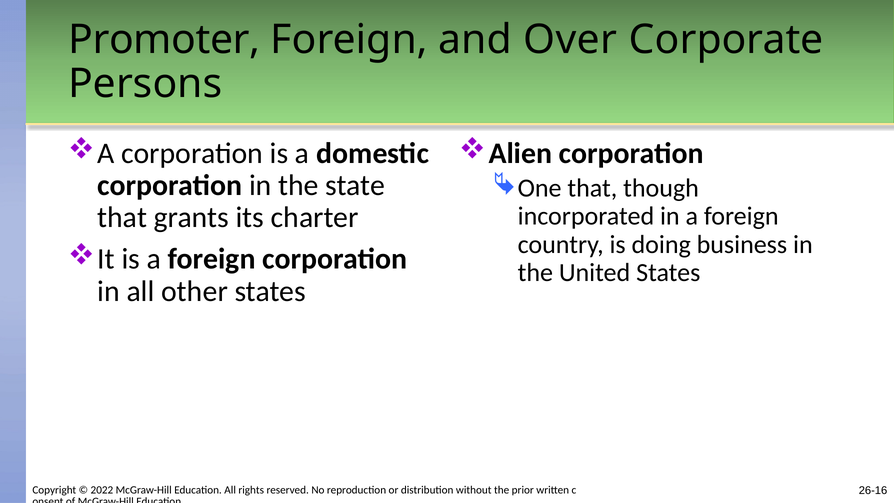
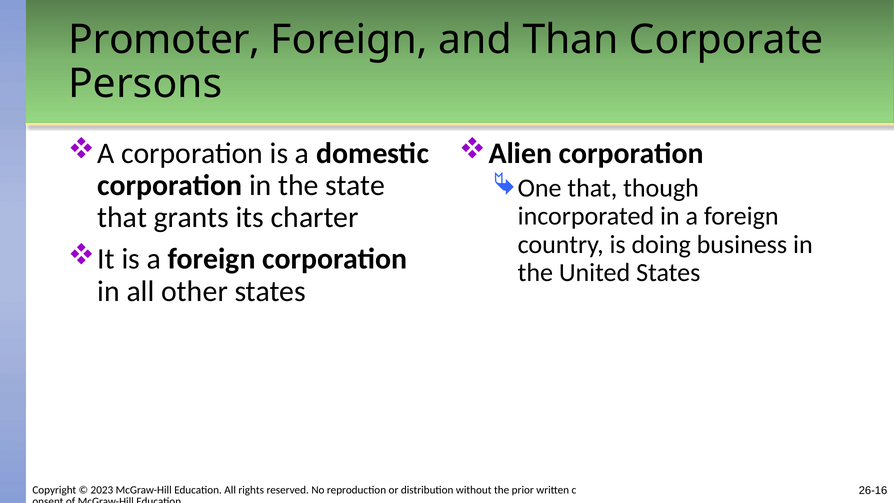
Over: Over -> Than (571, 40)
2022: 2022 -> 2023 (102, 490)
